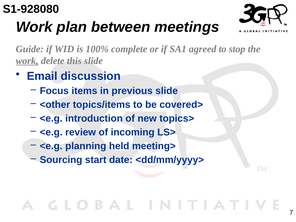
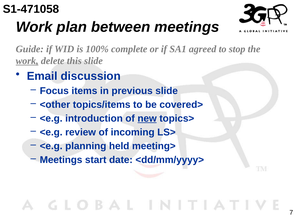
S1-928080: S1-928080 -> S1-471058 (31, 9)
new underline: none -> present (147, 118)
Sourcing: Sourcing -> Meetings (61, 160)
